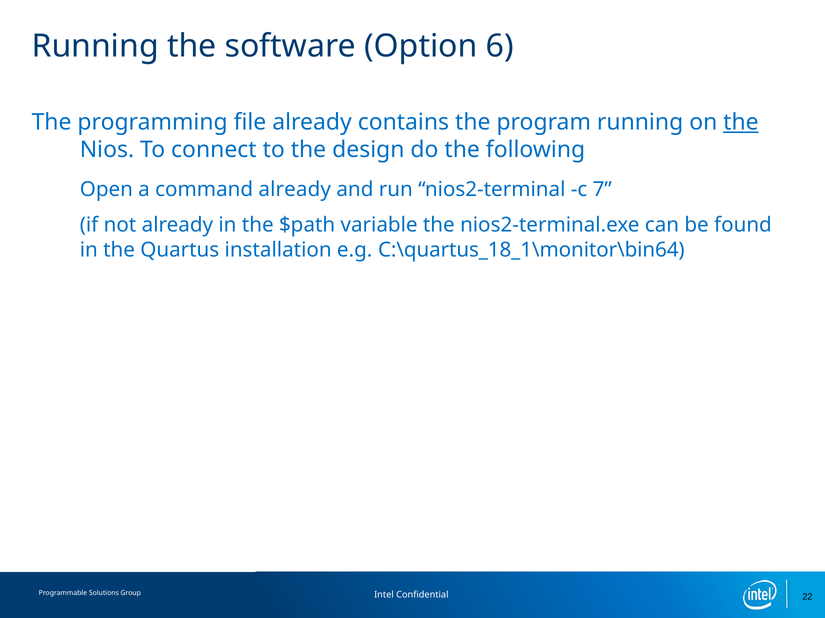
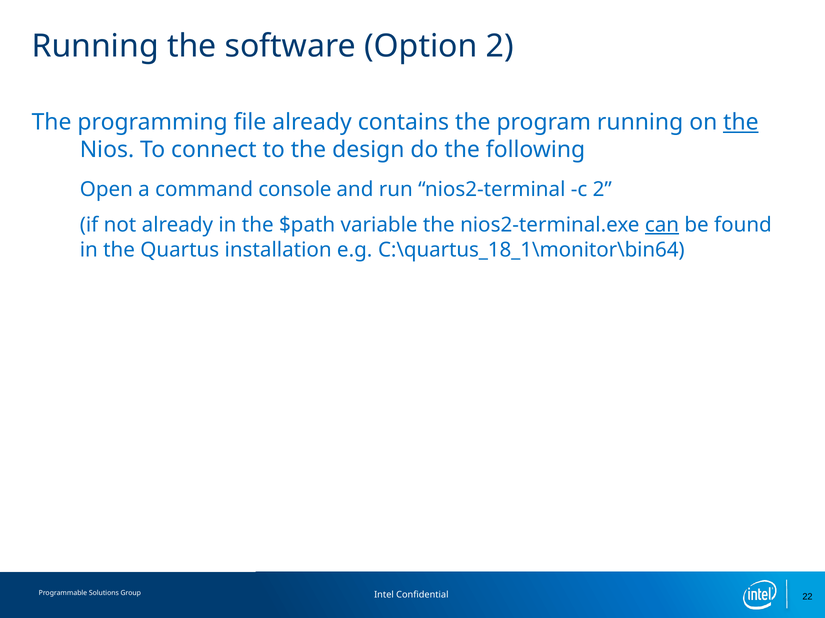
Option 6: 6 -> 2 (500, 46)
command already: already -> console (295, 190)
c 7: 7 -> 2 (602, 190)
can underline: none -> present (662, 225)
